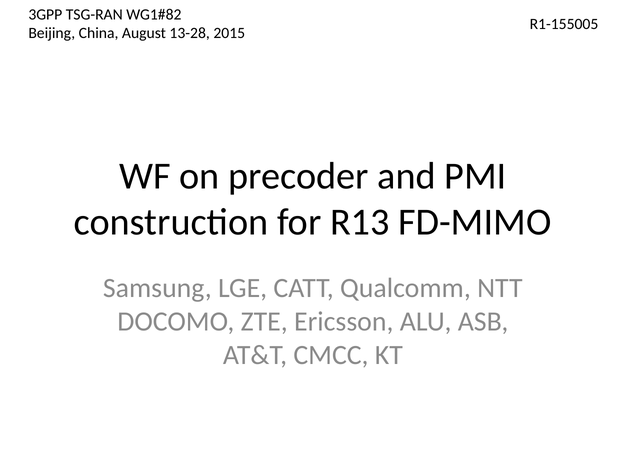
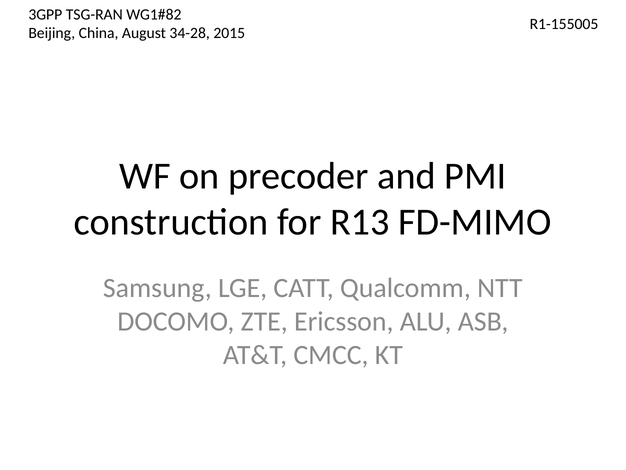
13-28: 13-28 -> 34-28 (190, 33)
